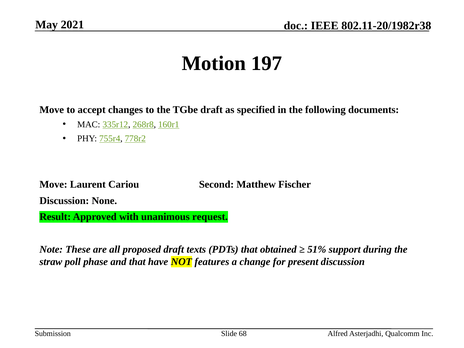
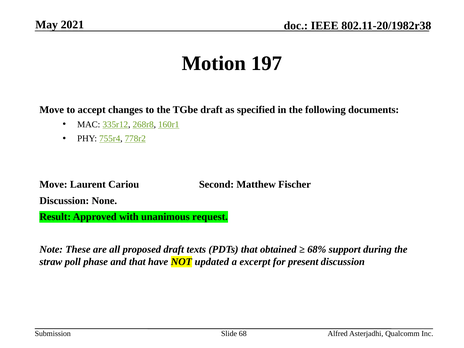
51%: 51% -> 68% (317, 249)
features: features -> updated (212, 262)
change: change -> excerpt (255, 262)
